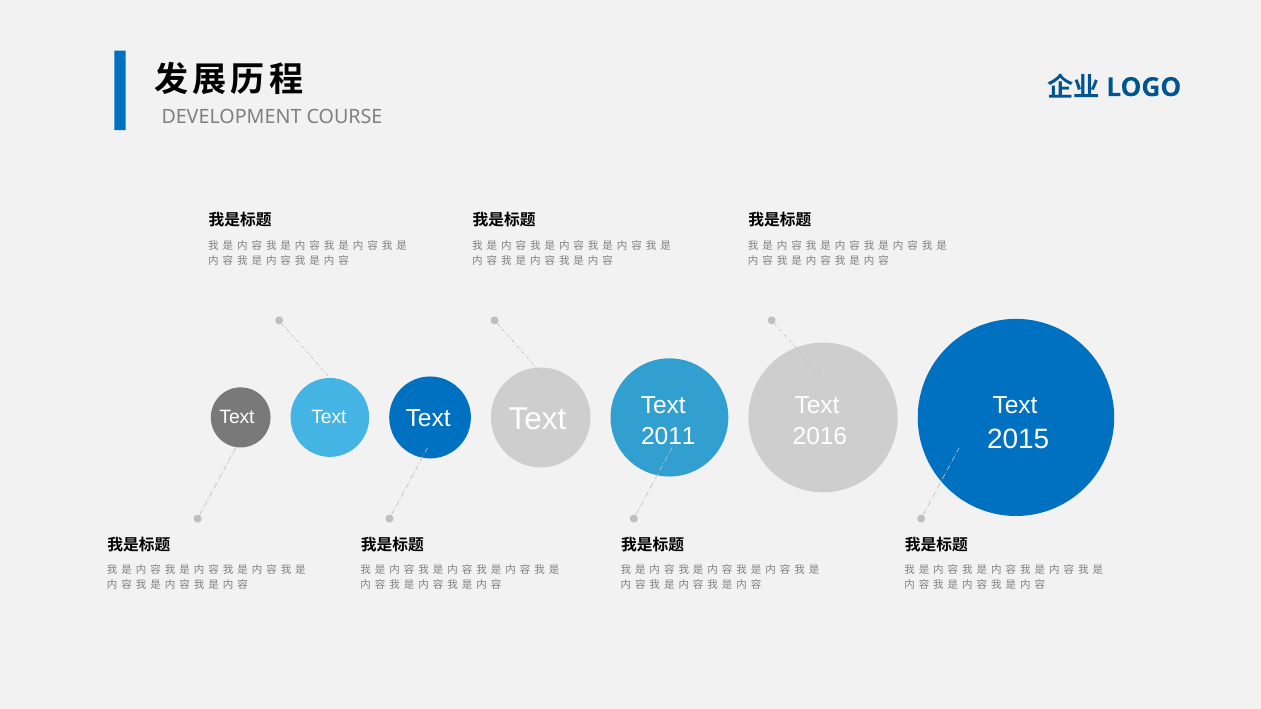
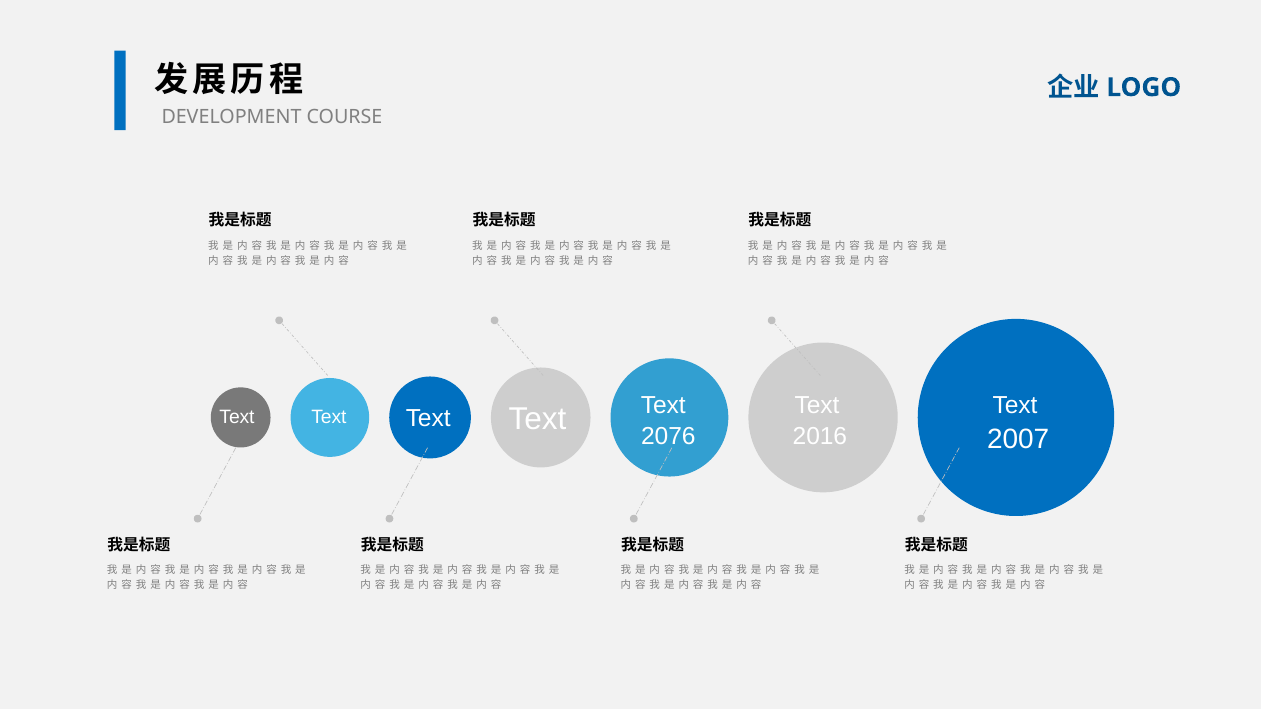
2011: 2011 -> 2076 (668, 437)
2015: 2015 -> 2007 (1018, 439)
